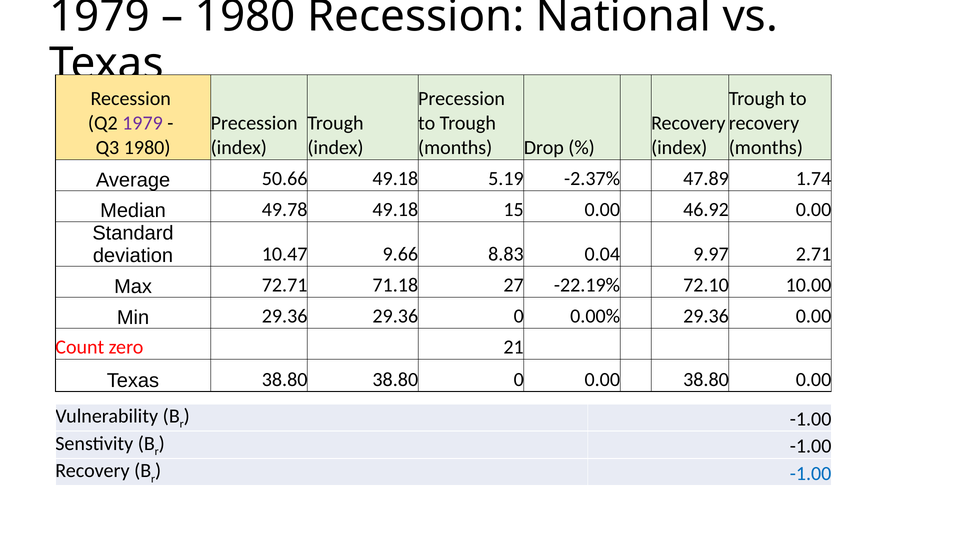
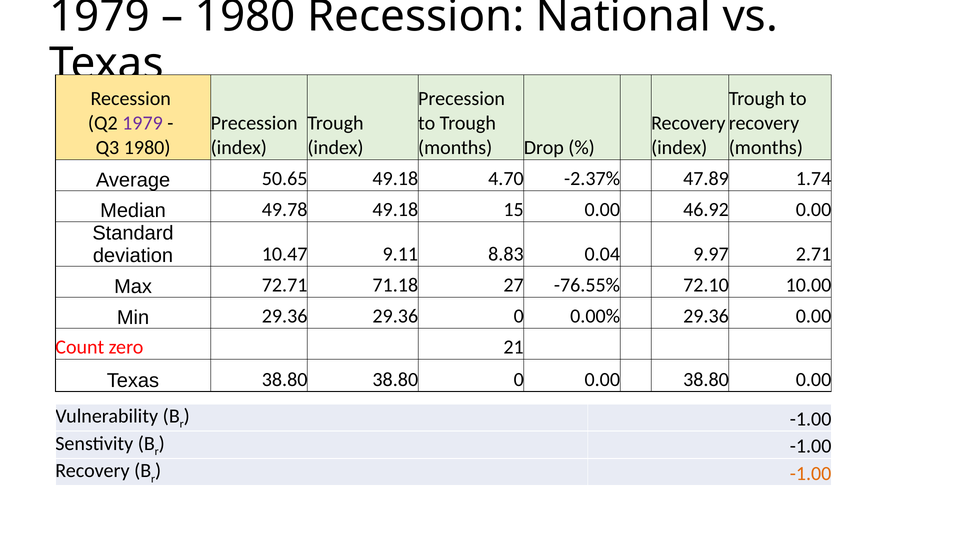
50.66: 50.66 -> 50.65 (285, 179)
5.19: 5.19 -> 4.70 (506, 179)
9.66: 9.66 -> 9.11 (400, 254)
-22.19%: -22.19% -> -76.55% (587, 285)
-1.00 colour: blue -> orange (811, 473)
